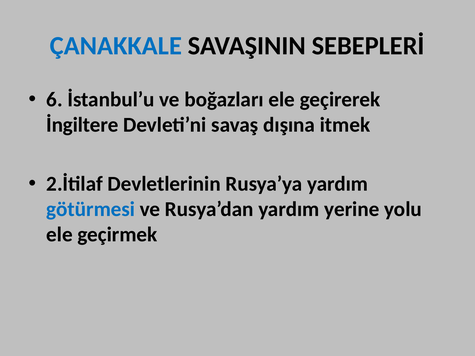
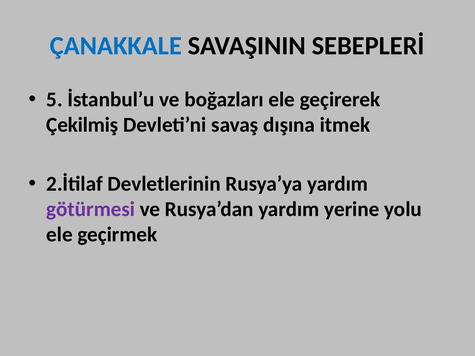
6: 6 -> 5 (54, 100)
İngiltere: İngiltere -> Çekilmiş (82, 125)
götürmesi colour: blue -> purple (91, 209)
